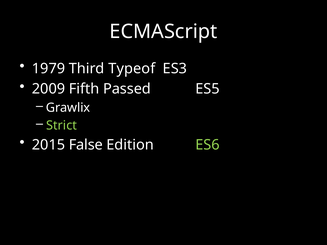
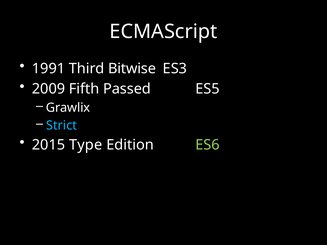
1979: 1979 -> 1991 (49, 69)
Typeof: Typeof -> Bitwise (132, 69)
Strict colour: light green -> light blue (62, 126)
False: False -> Type (86, 145)
